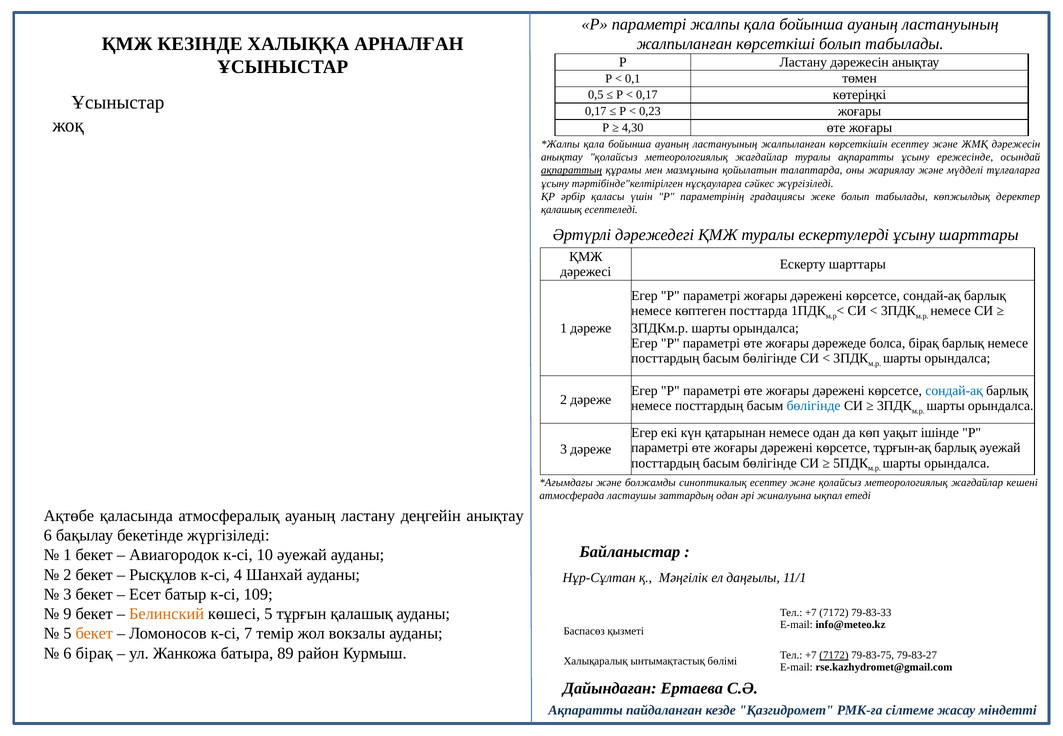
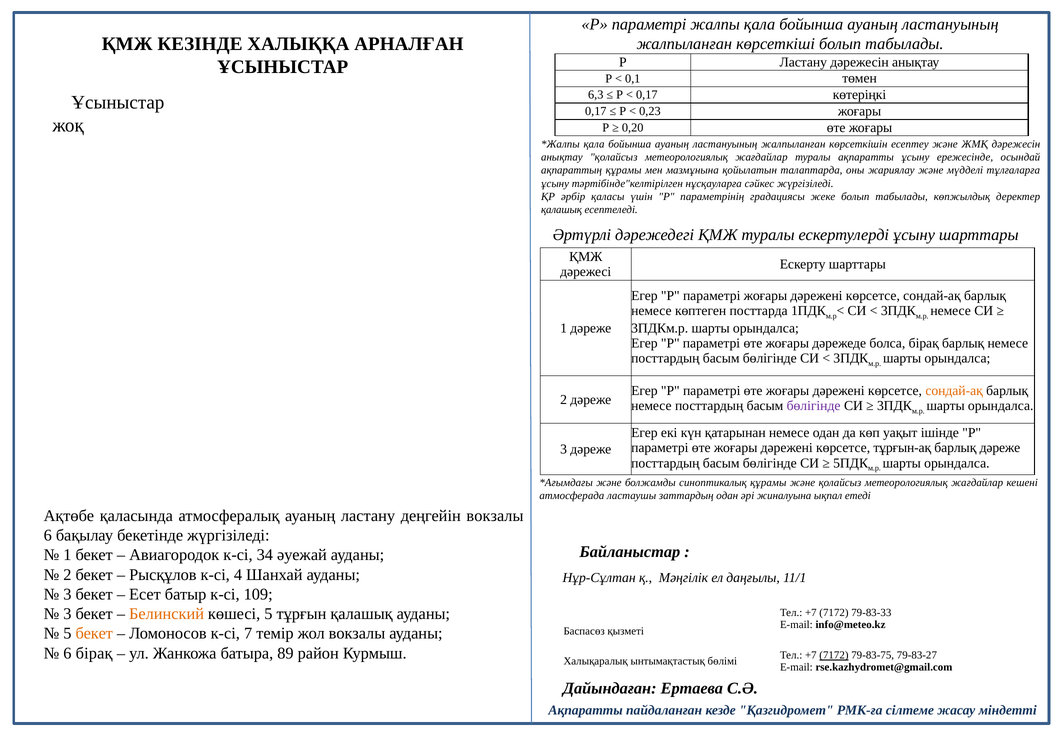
0,5: 0,5 -> 6,3 (596, 95)
4,30: 4,30 -> 0,20 (633, 128)
ақпараттың underline: present -> none (572, 170)
сондай-ақ colour: blue -> orange (954, 391)
бөлігінде colour: blue -> purple (814, 406)
барлық әуежай: әуежай -> дәреже (1000, 448)
синоптикалық есептеу: есептеу -> құрамы (768, 483)
деңгейін анықтау: анықтау -> вокзалы (495, 516)
10: 10 -> 34 (265, 555)
9: 9 -> 3 (67, 614)
